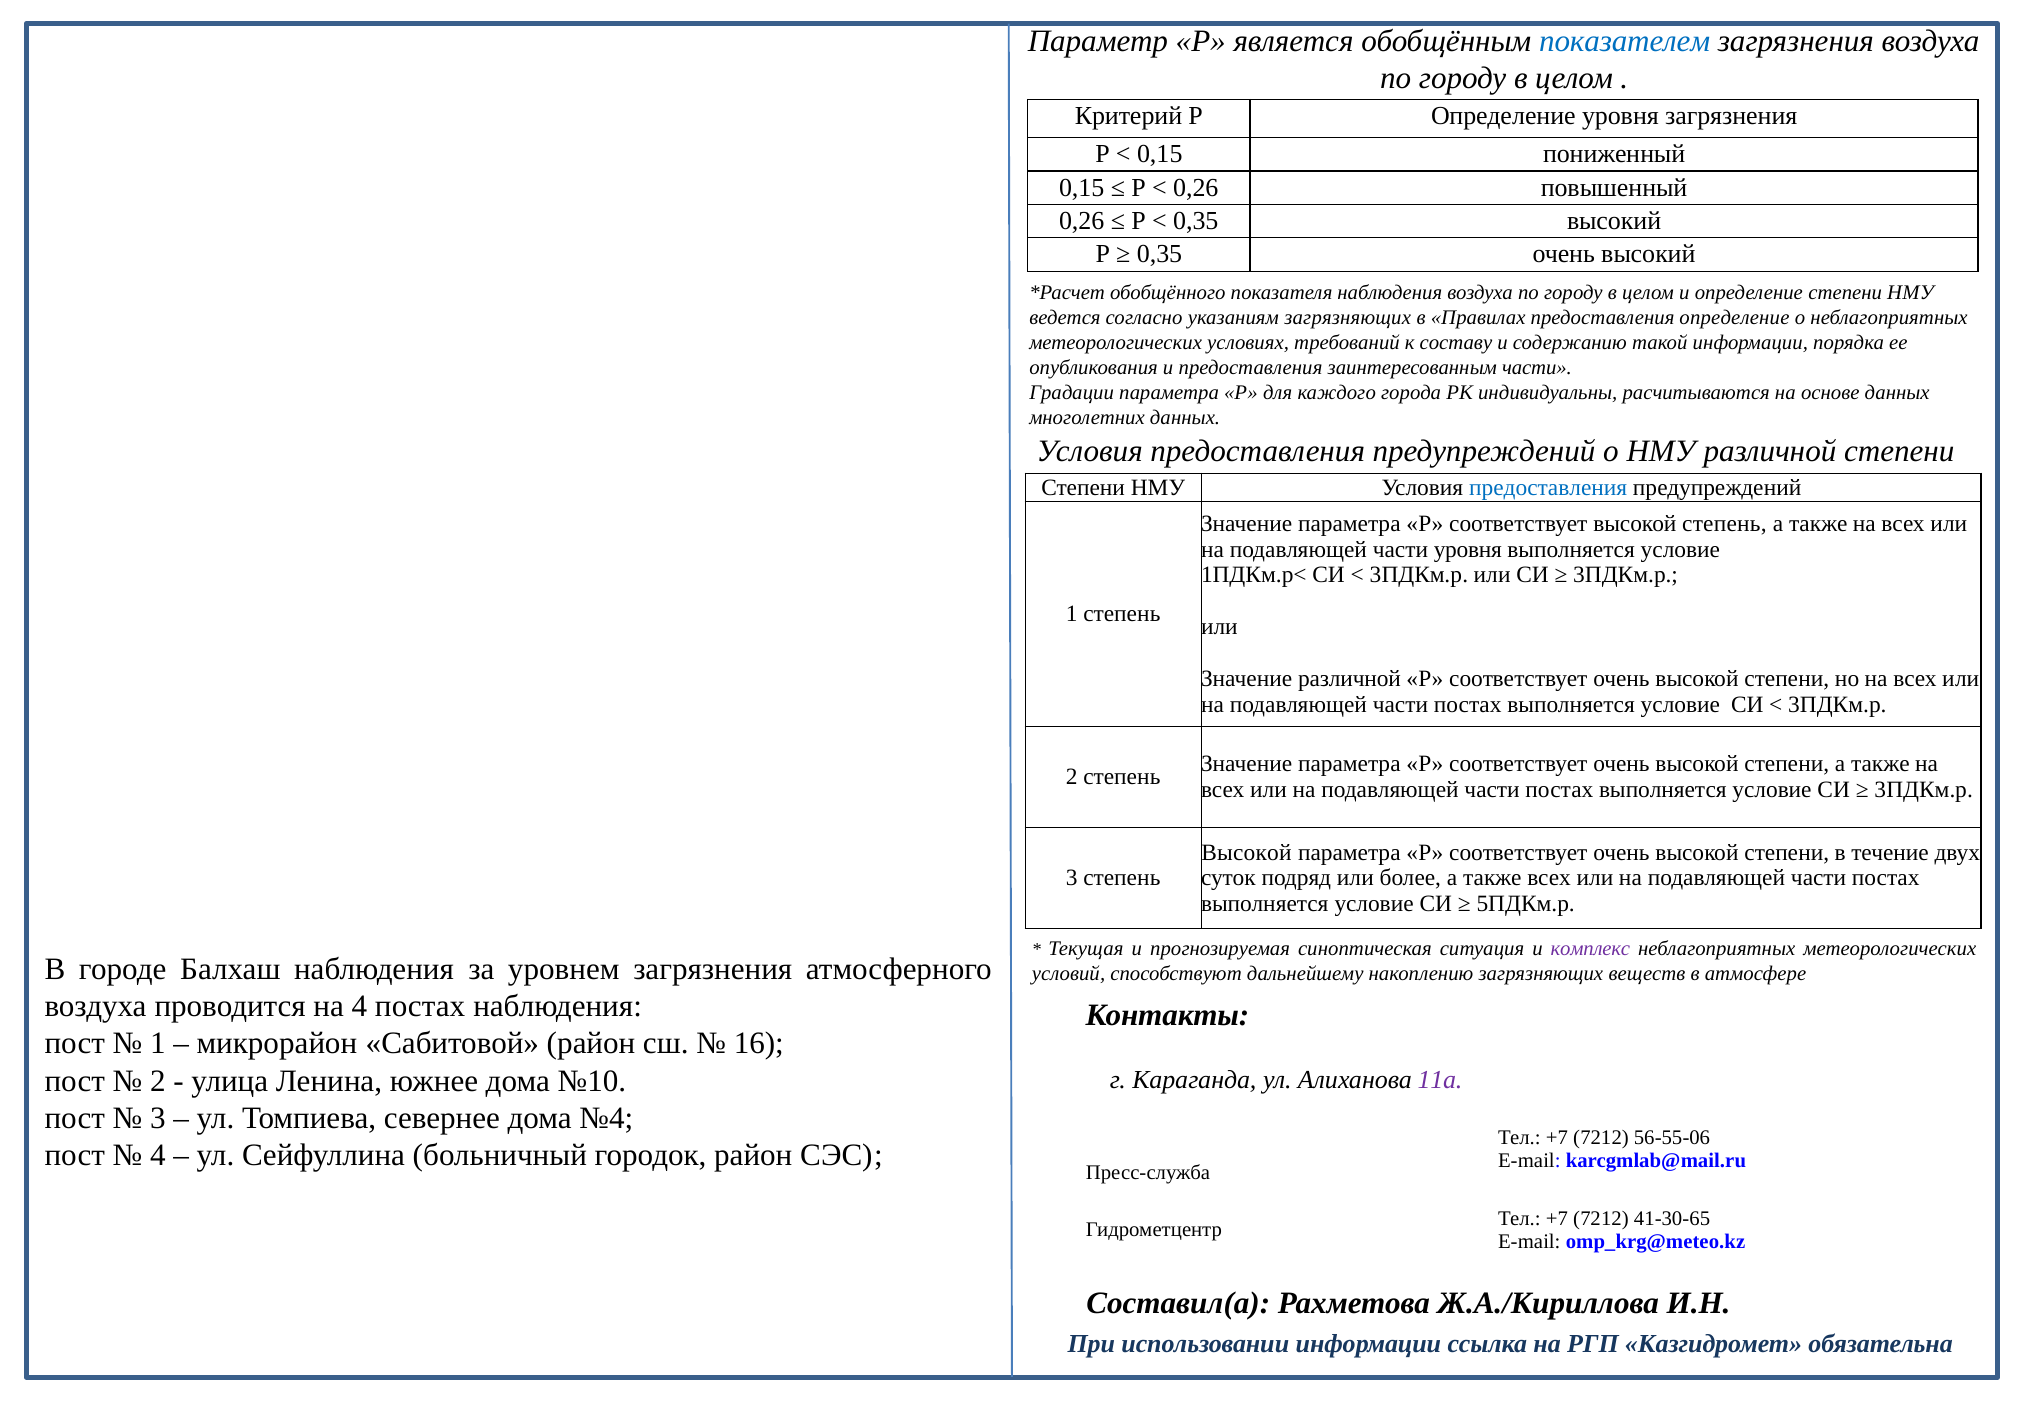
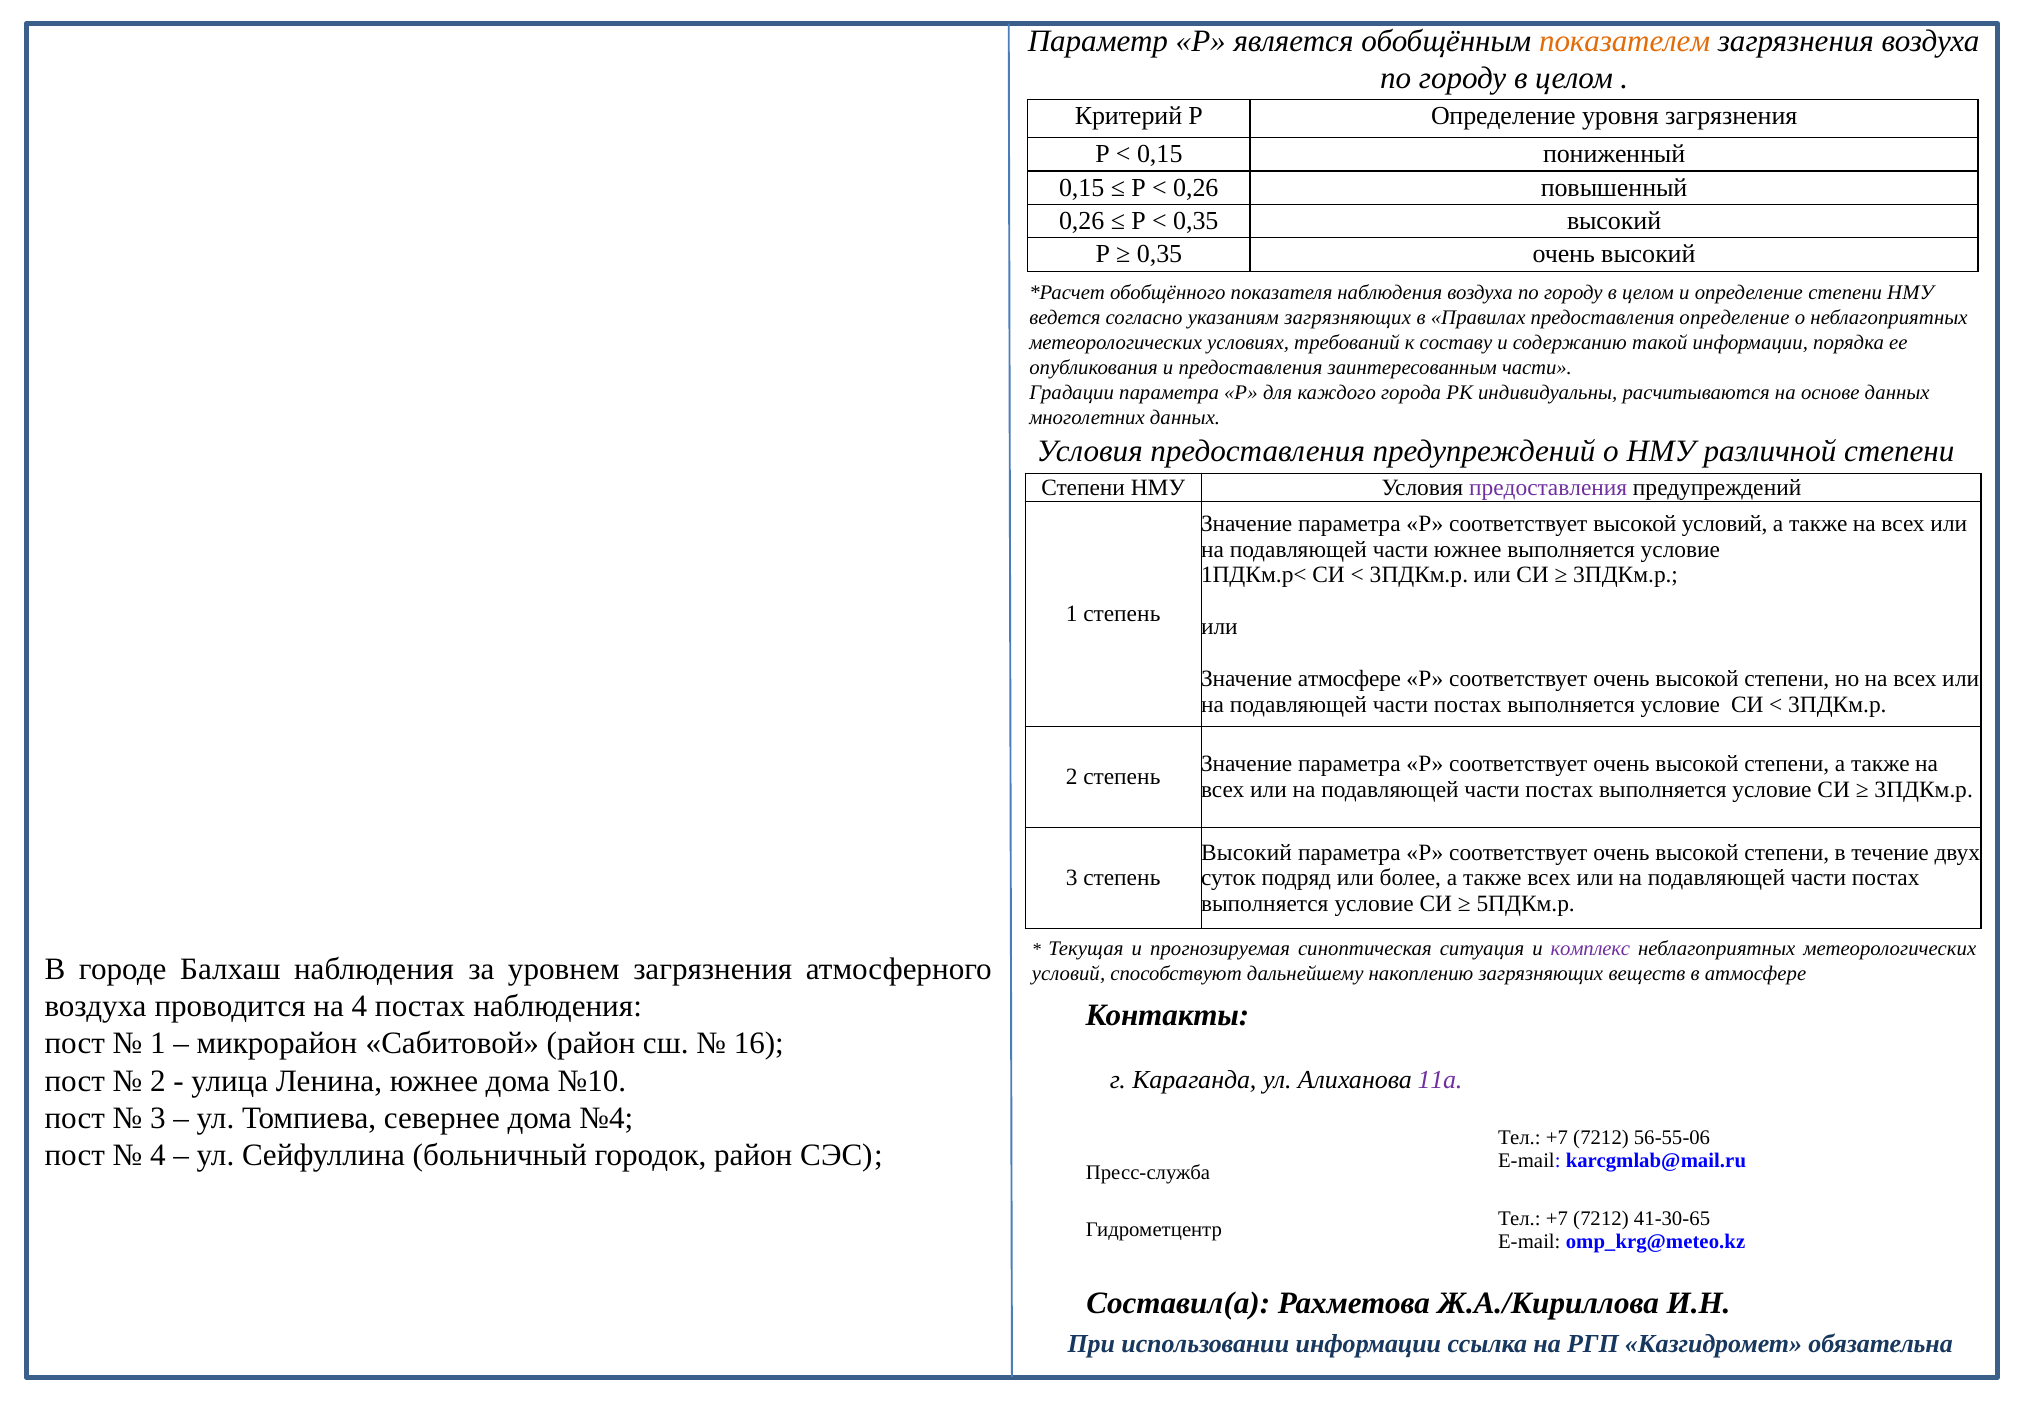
показателем colour: blue -> orange (1625, 41)
предоставления colour: blue -> purple (1548, 488)
высокой степень: степень -> условий (1725, 523)
части уровня: уровня -> южнее (1468, 549)
Значение различной: различной -> атмосфере (1349, 679)
Высокой: Высокой -> Высокий (1247, 853)
